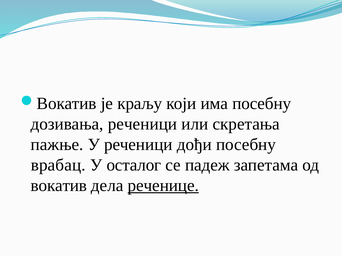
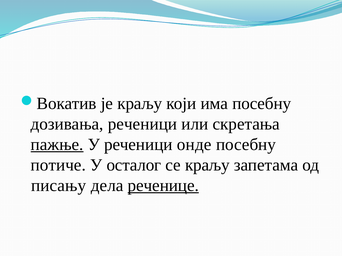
пажње underline: none -> present (57, 145)
дођи: дођи -> онде (194, 145)
врабац: врабац -> потиче (58, 165)
се падеж: падеж -> краљу (207, 165)
вокатив: вокатив -> писању (59, 186)
